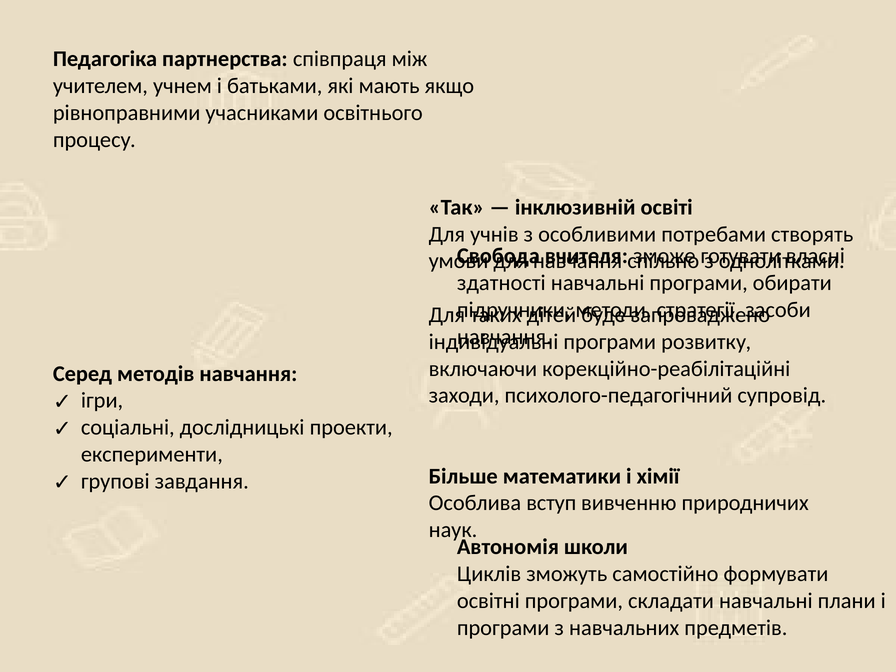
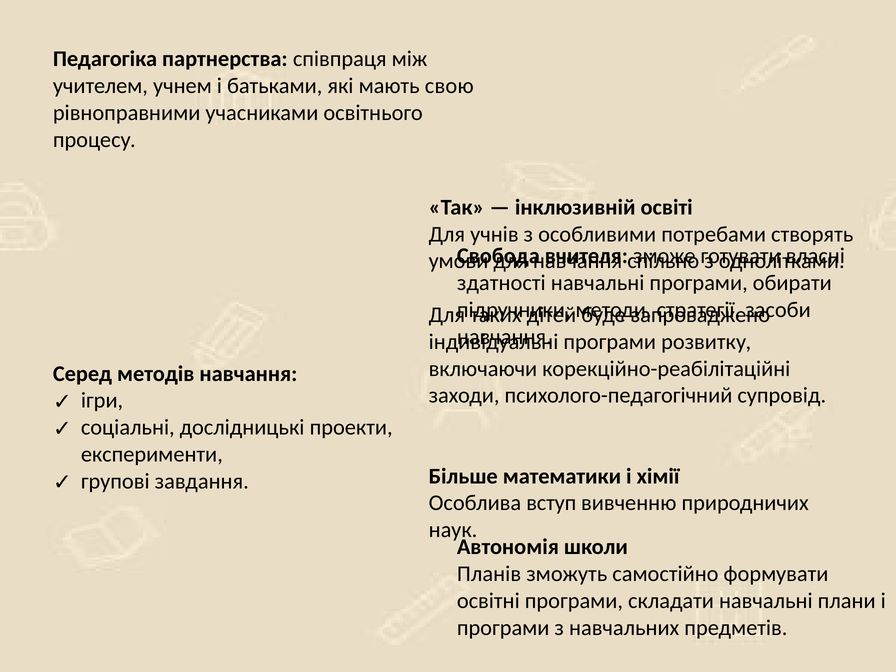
якщо: якщо -> свою (449, 86)
Циклів: Циклів -> Планів (489, 574)
